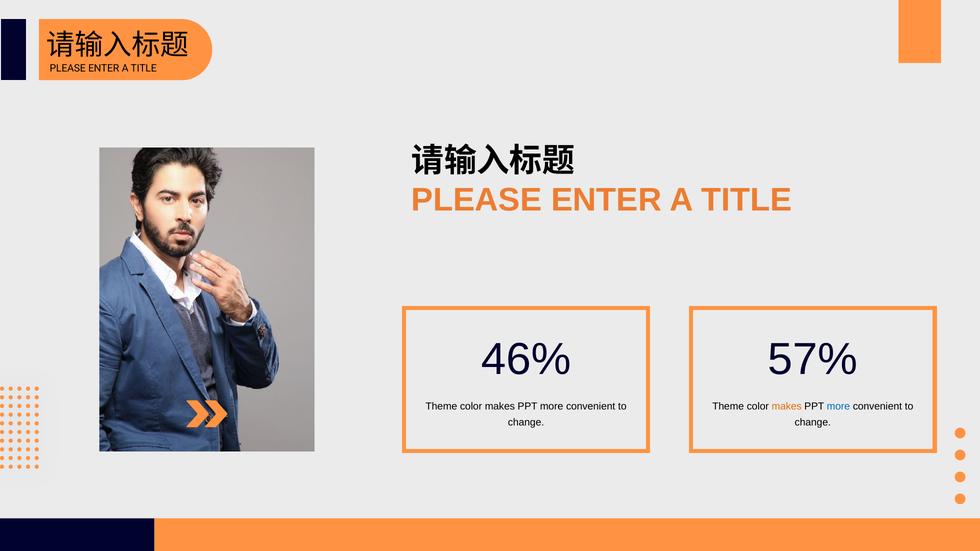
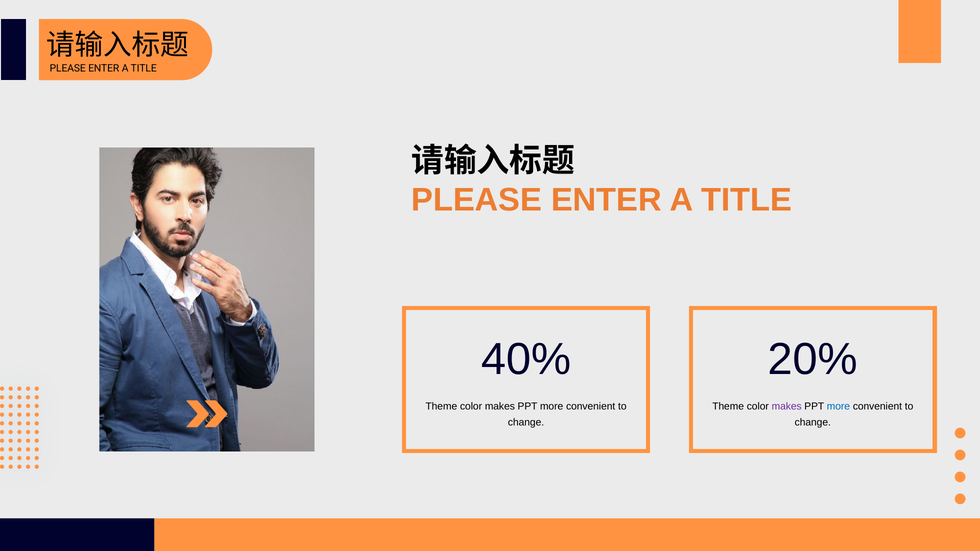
46%: 46% -> 40% (526, 359)
57%: 57% -> 20% (813, 359)
makes colour: orange -> purple (787, 407)
